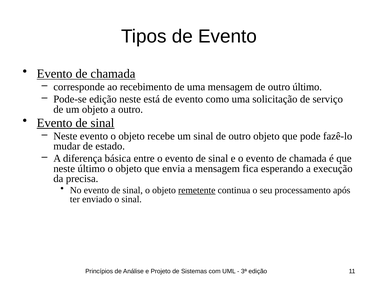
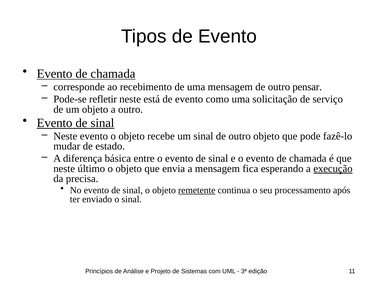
outro último: último -> pensar (307, 87)
Pode-se edição: edição -> refletir (103, 99)
execução underline: none -> present (333, 168)
